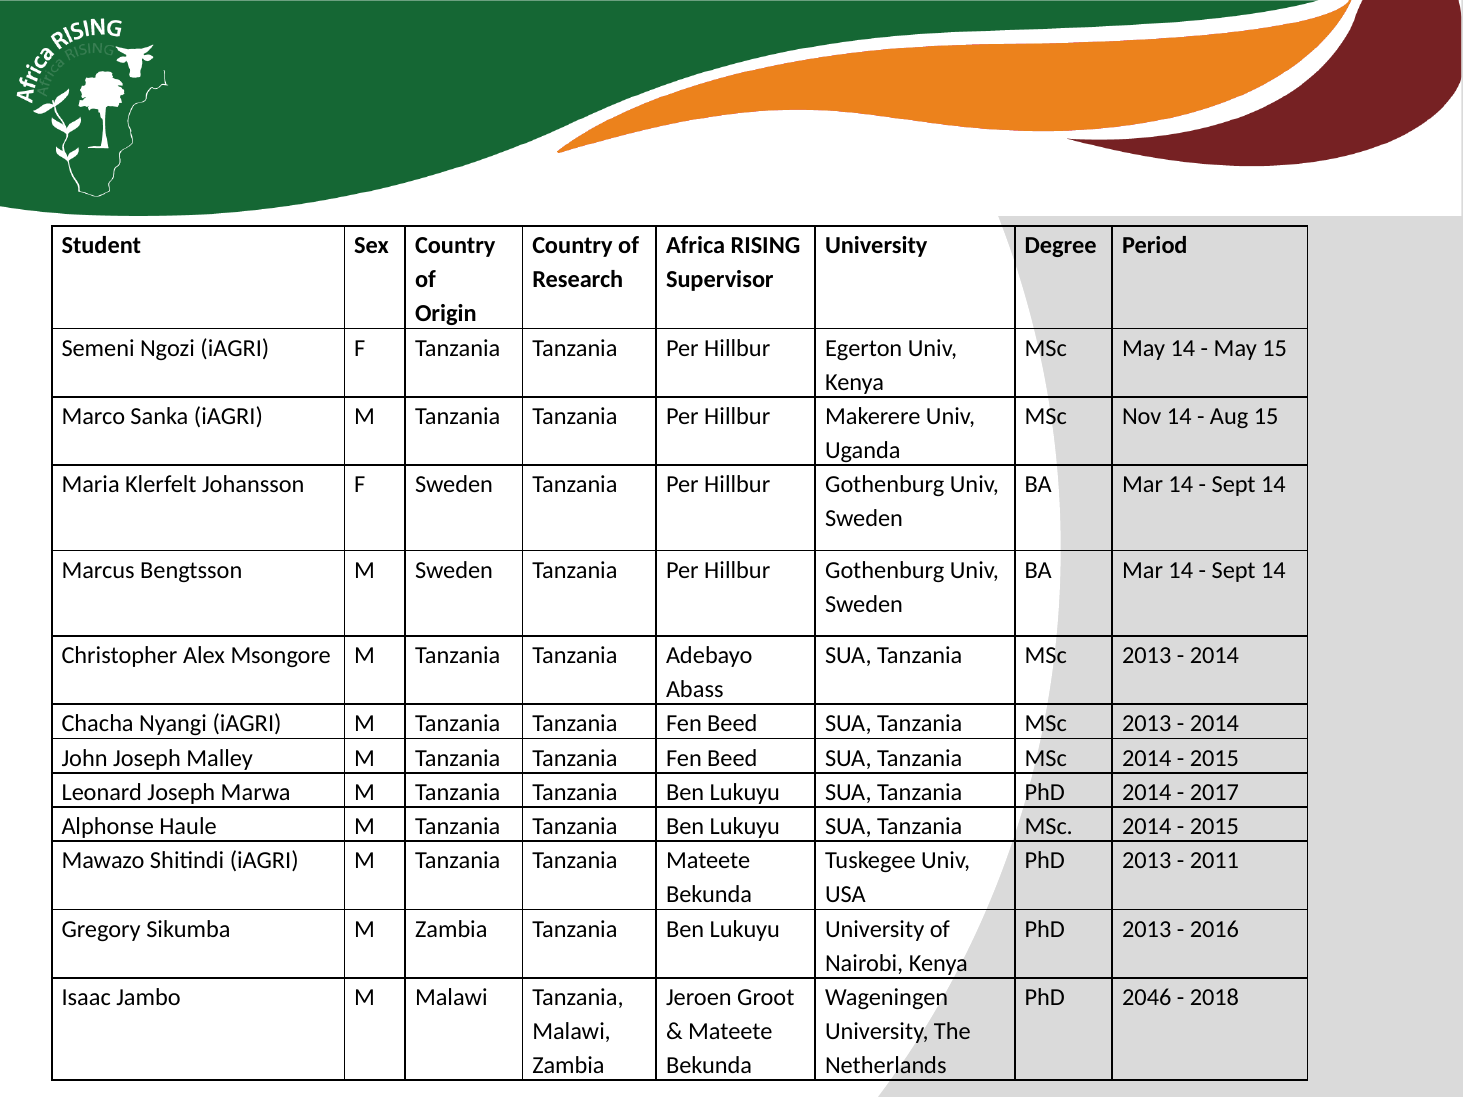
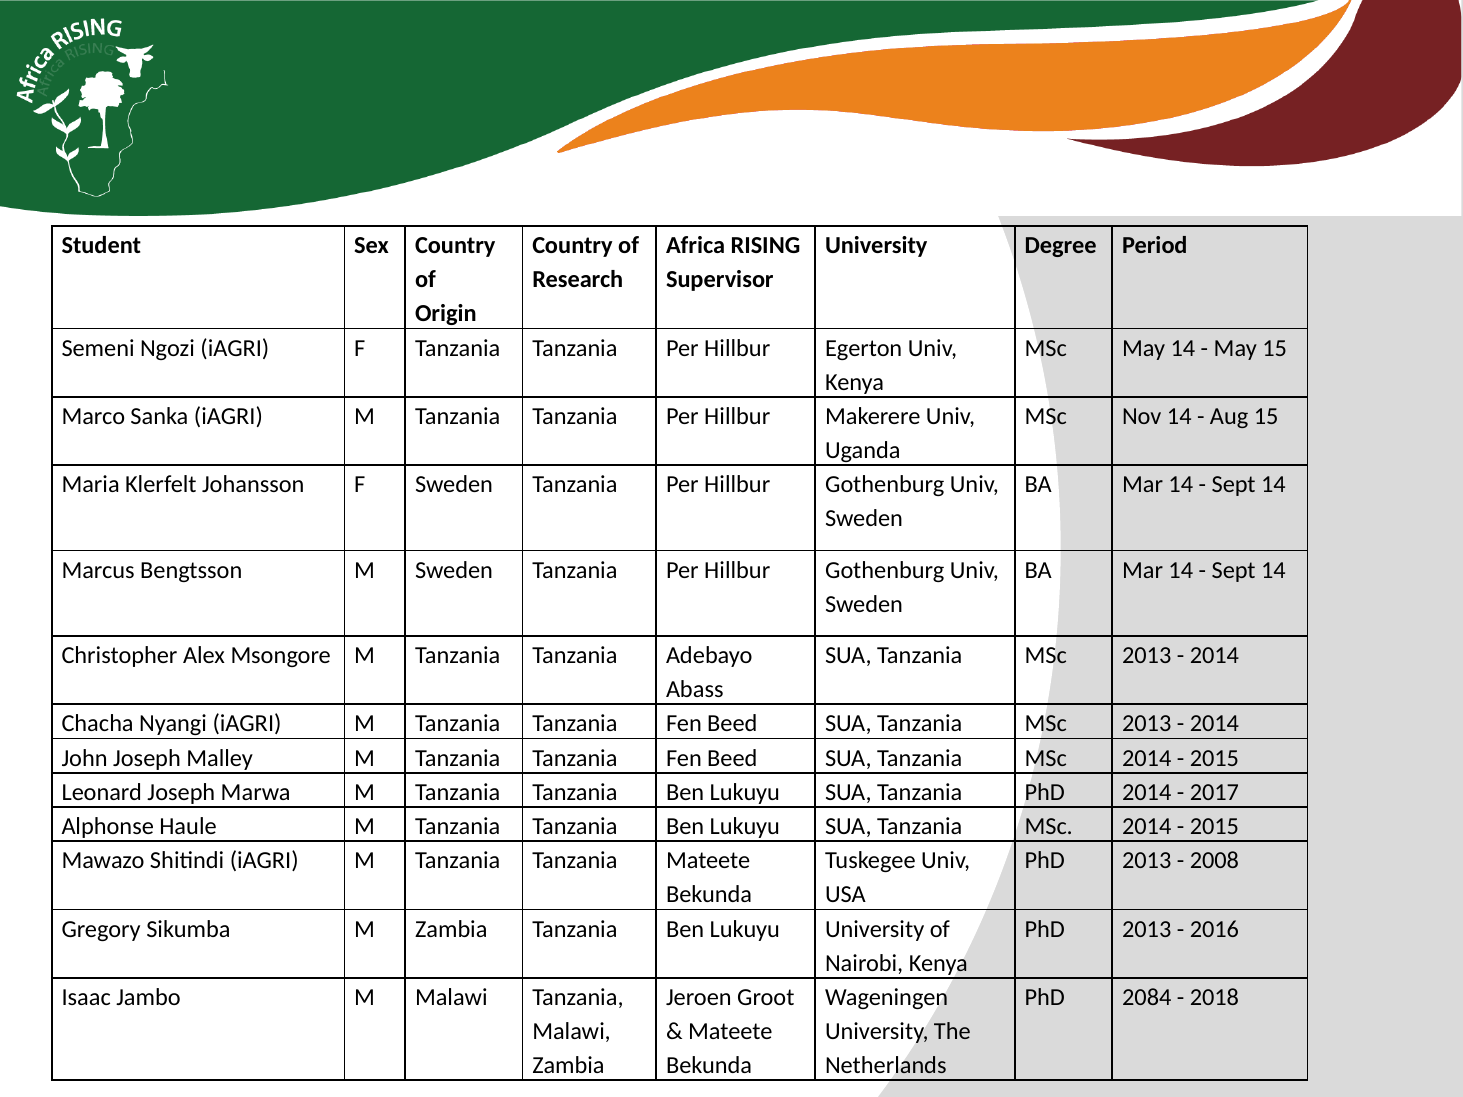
2011: 2011 -> 2008 (1214, 861)
2046: 2046 -> 2084 (1147, 998)
